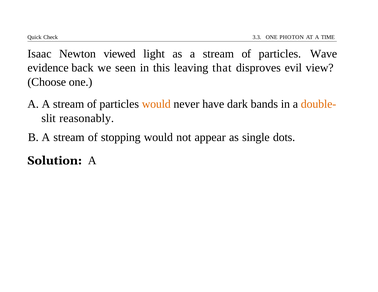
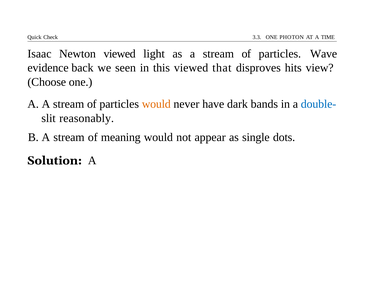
this leaving: leaving -> viewed (191, 68)
evil: evil -> hits (293, 68)
double- colour: orange -> blue (319, 104)
stopping: stopping -> meaning (121, 137)
